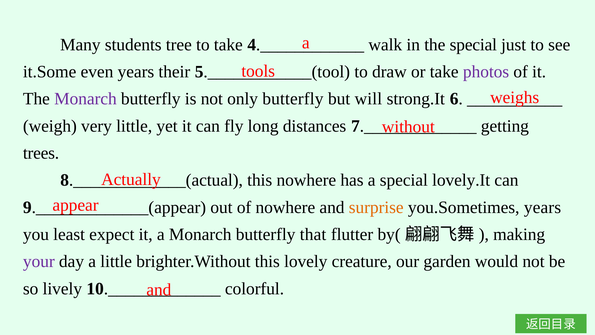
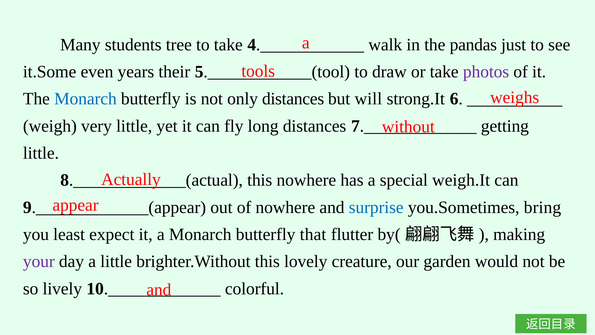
the special: special -> pandas (473, 45)
Monarch colour: purple -> blue (85, 99)
only butterfly: butterfly -> distances (293, 99)
trees: trees -> little (41, 153)
lovely.It: lovely.It -> weigh.It (461, 180)
surprise colour: orange -> blue (376, 207)
you.Sometimes years: years -> bring (542, 207)
